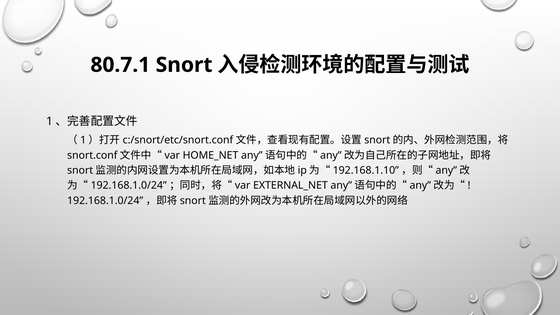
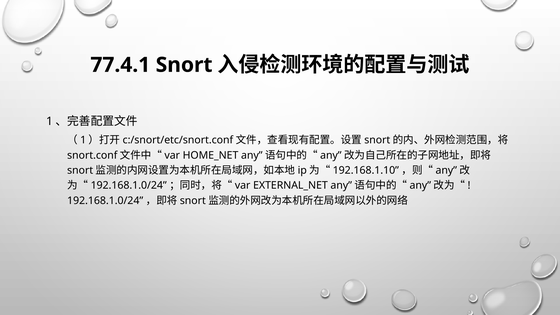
80.7.1: 80.7.1 -> 77.4.1 (120, 65)
